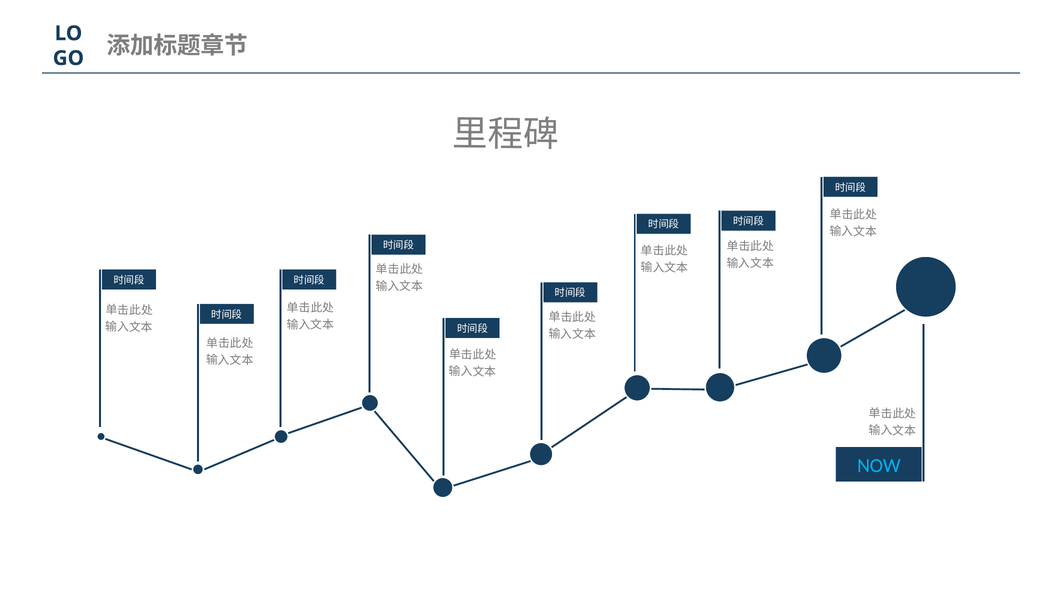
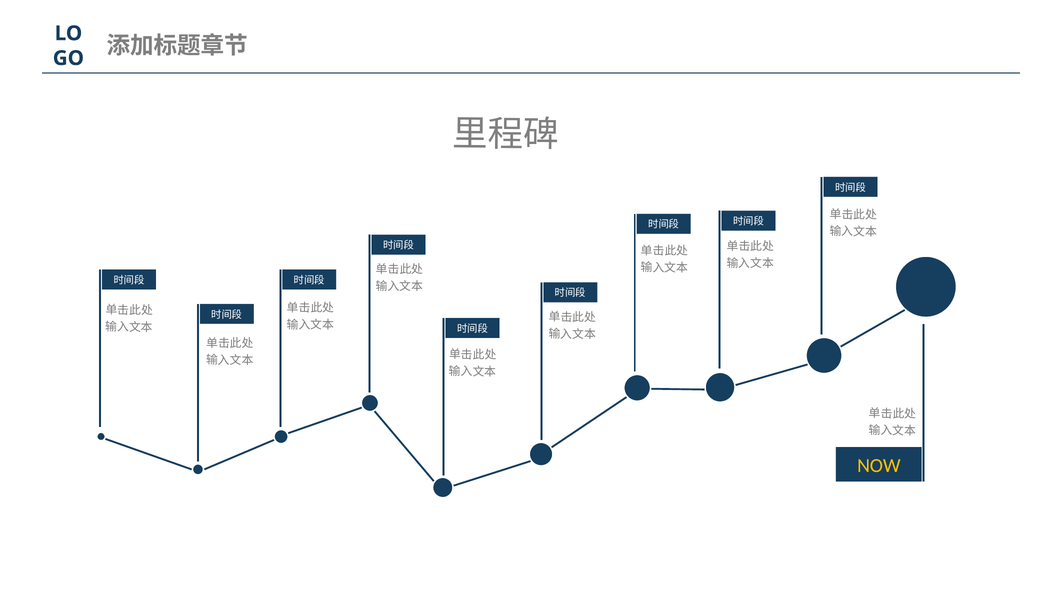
NOW colour: light blue -> yellow (879, 465)
